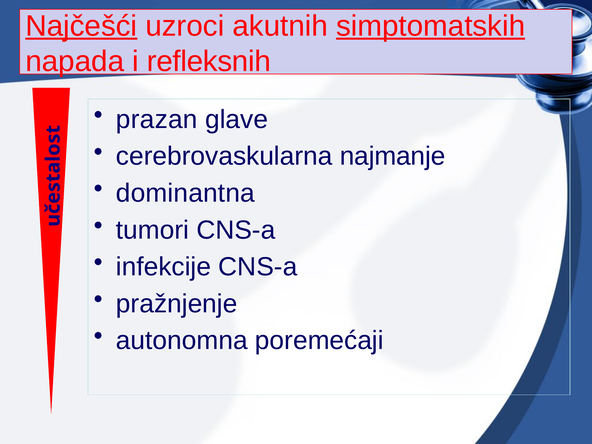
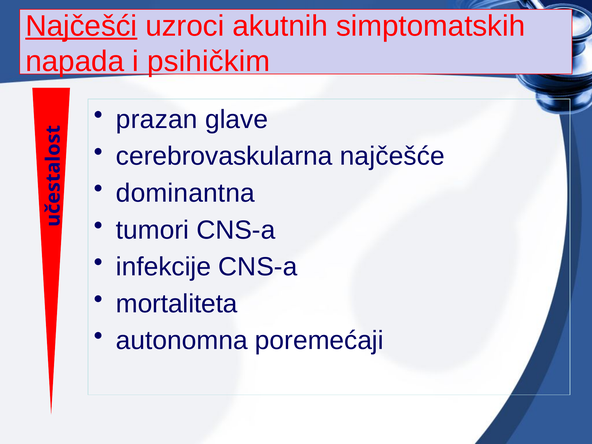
simptomatskih underline: present -> none (431, 26)
refleksnih: refleksnih -> psihičkim (209, 61)
najmanje: najmanje -> najčešće (392, 156)
pražnjenje: pražnjenje -> mortaliteta (177, 304)
